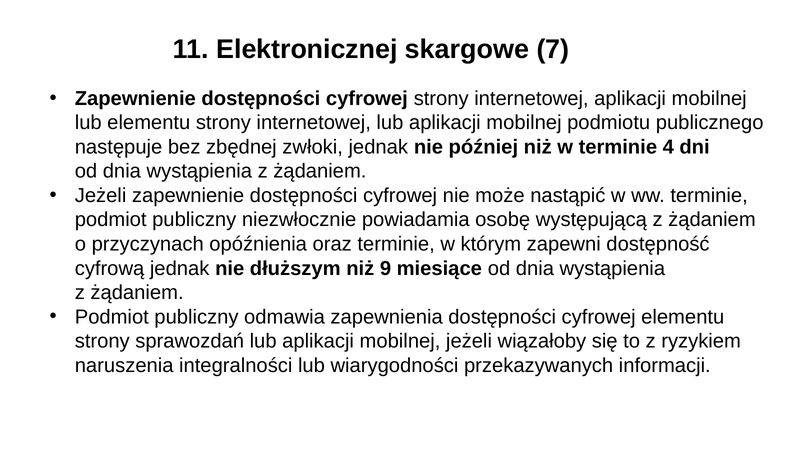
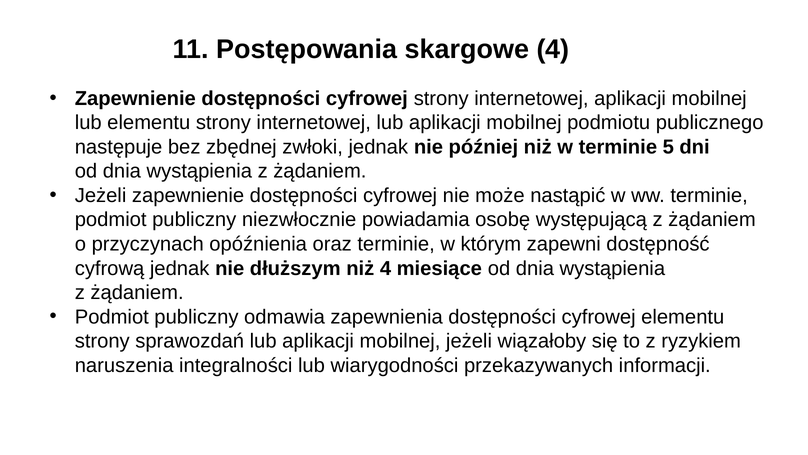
Elektronicznej: Elektronicznej -> Postępowania (307, 49)
skargowe 7: 7 -> 4 (553, 49)
4: 4 -> 5 (668, 147)
niż 9: 9 -> 4 (386, 268)
